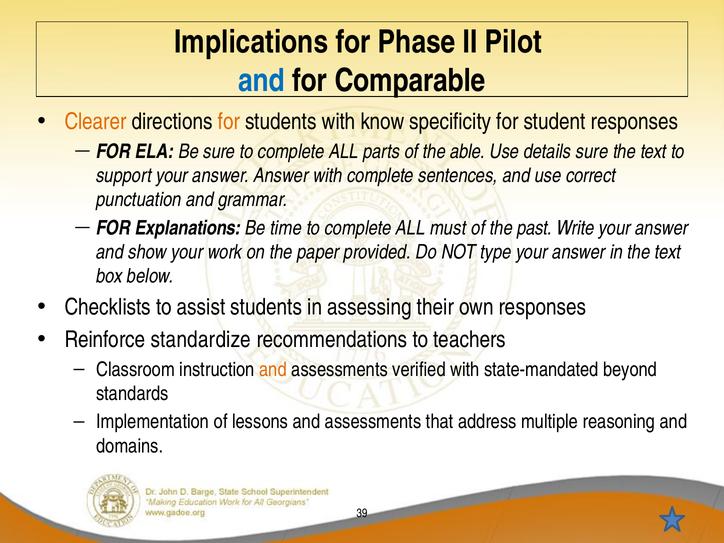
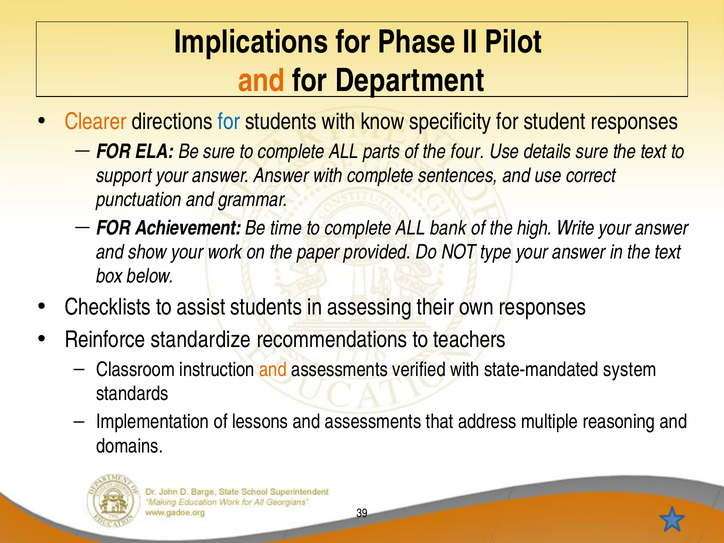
and colour: blue -> orange (262, 81)
Comparable: Comparable -> Department (410, 81)
for colour: orange -> blue (229, 122)
able: able -> four (468, 151)
Explanations: Explanations -> Achievement (188, 228)
must: must -> bank (448, 228)
past: past -> high (535, 228)
beyond: beyond -> system (630, 369)
